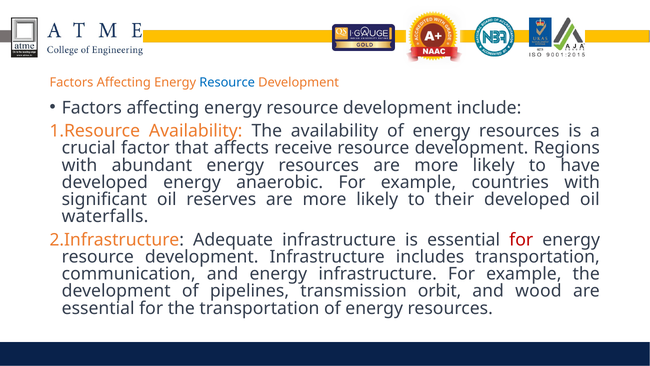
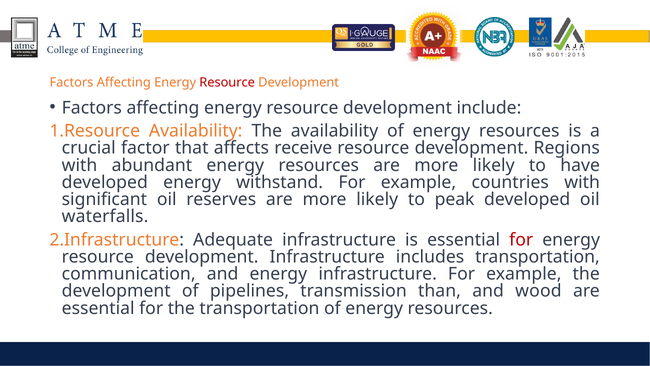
Resource colour: blue -> red (227, 82)
anaerobic: anaerobic -> withstand (280, 182)
their: their -> peak (455, 199)
orbit: orbit -> than (439, 291)
